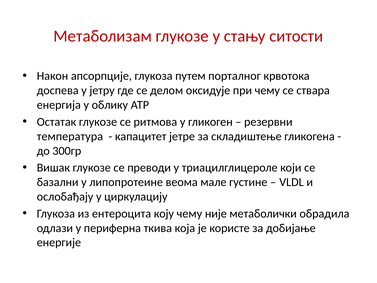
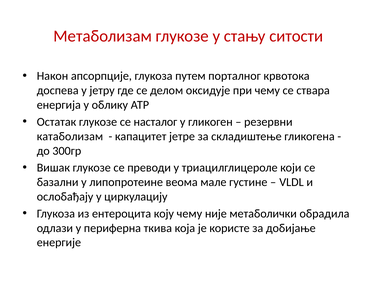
ритмова: ритмова -> насталог (155, 122)
температура: температура -> катаболизам (70, 136)
